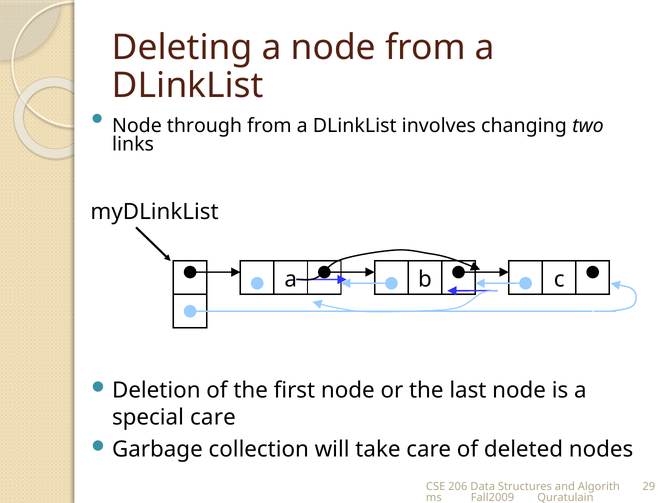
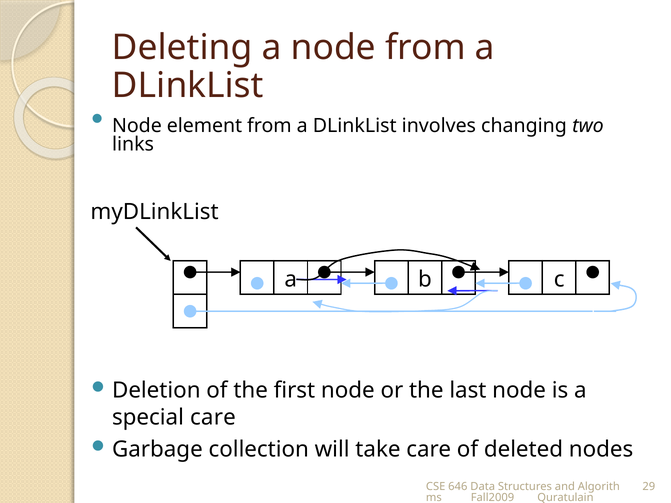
through: through -> element (204, 126)
206: 206 -> 646 (458, 487)
